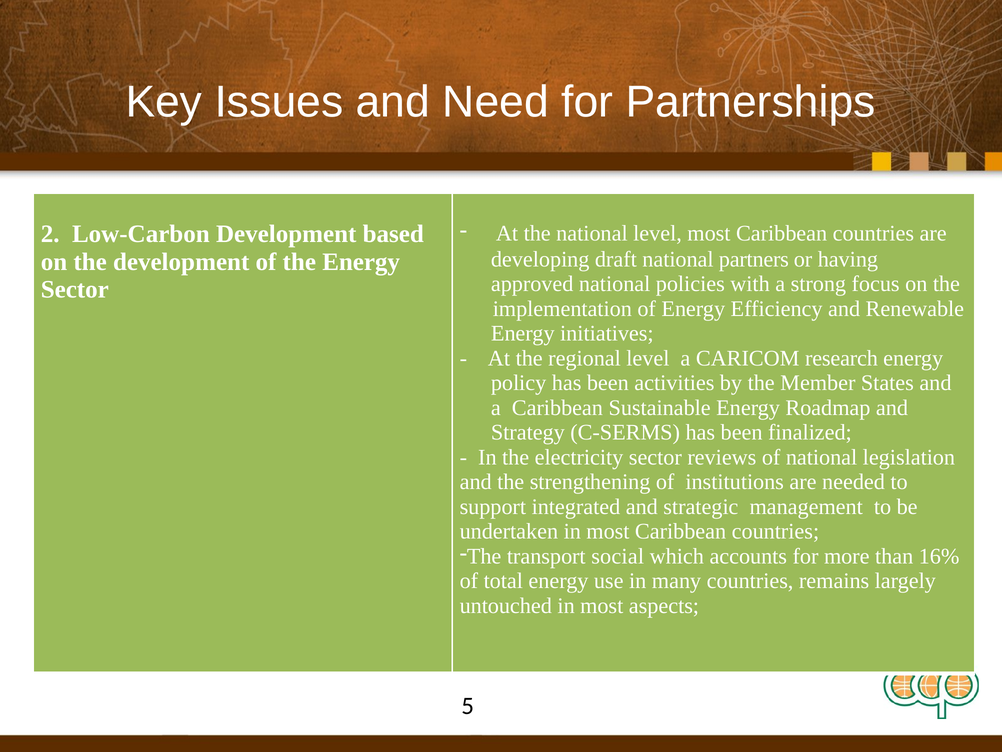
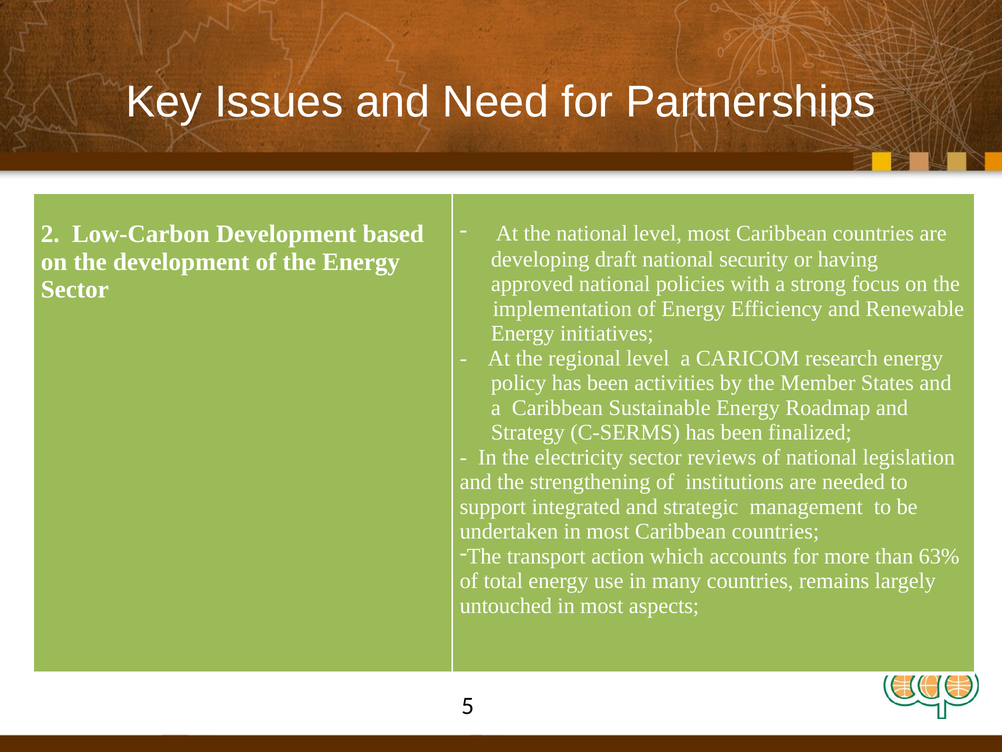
partners: partners -> security (754, 259)
social: social -> action (618, 556)
16%: 16% -> 63% (939, 556)
